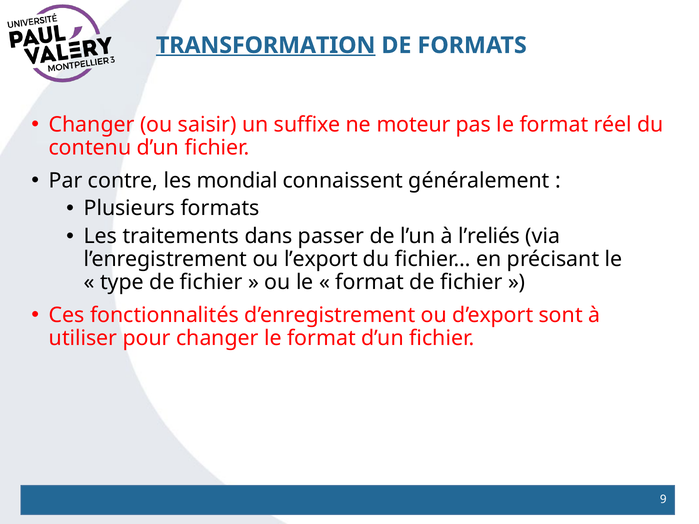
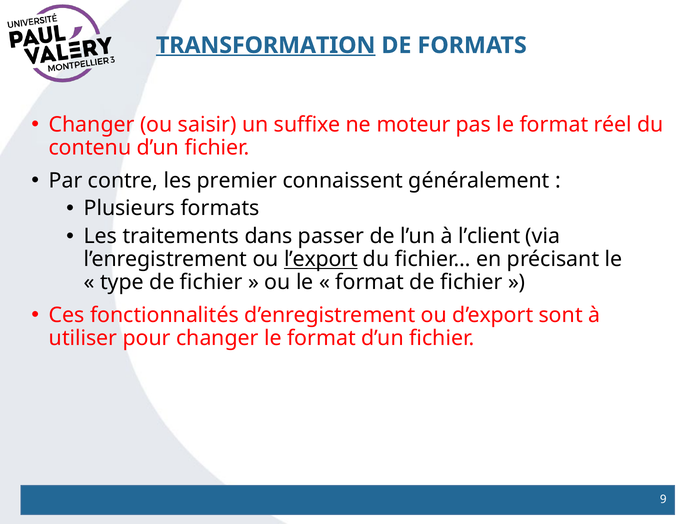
mondial: mondial -> premier (237, 181)
l’reliés: l’reliés -> l’client (489, 236)
l’export underline: none -> present (321, 259)
